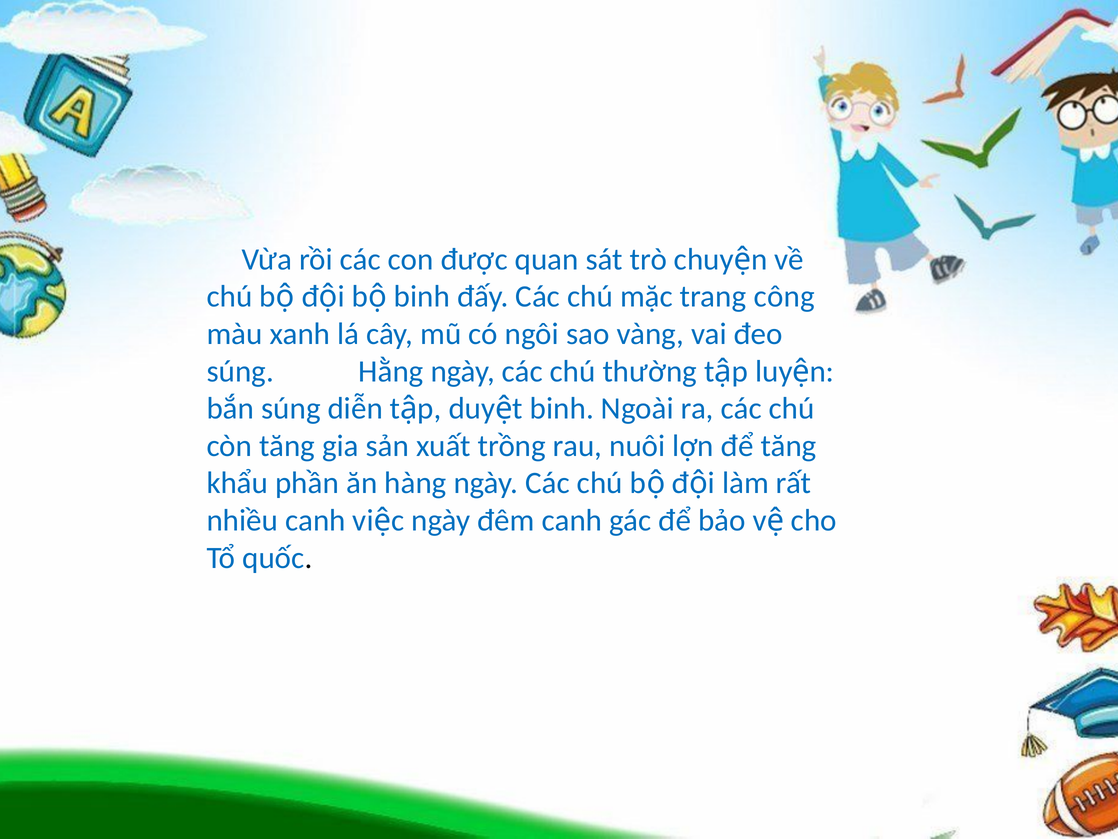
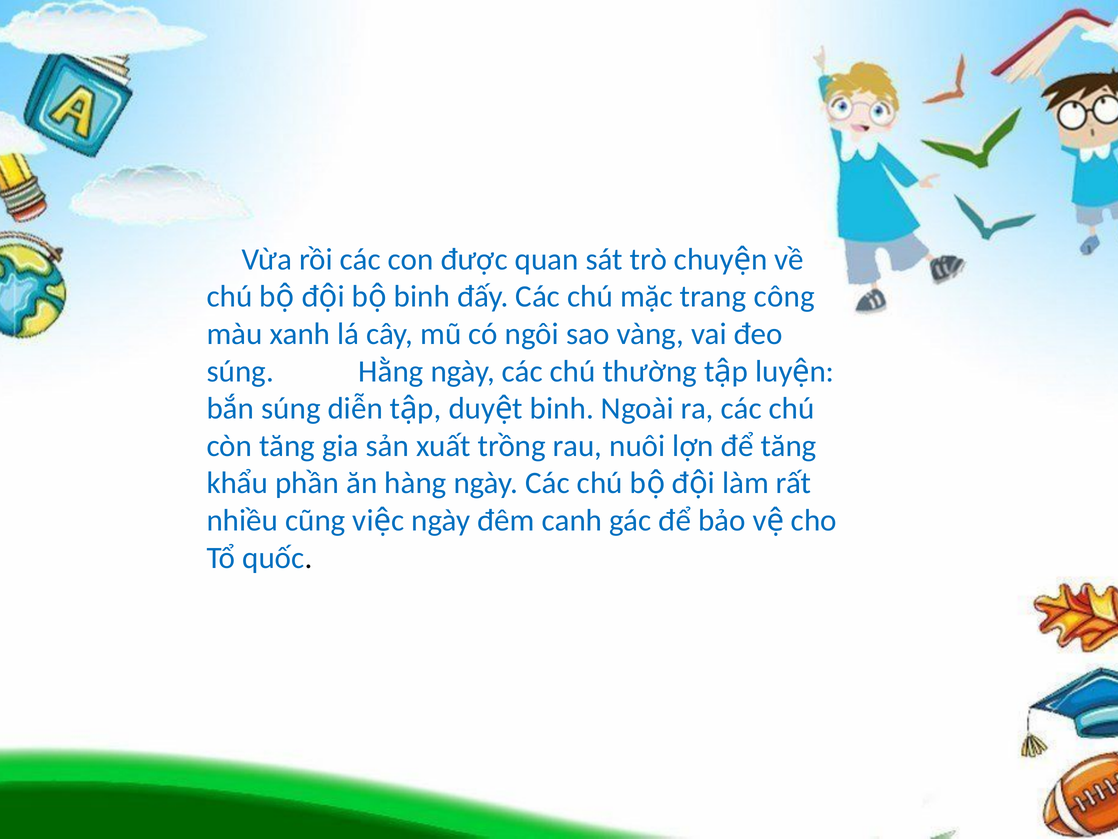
nhiều canh: canh -> cũng (315, 520)
